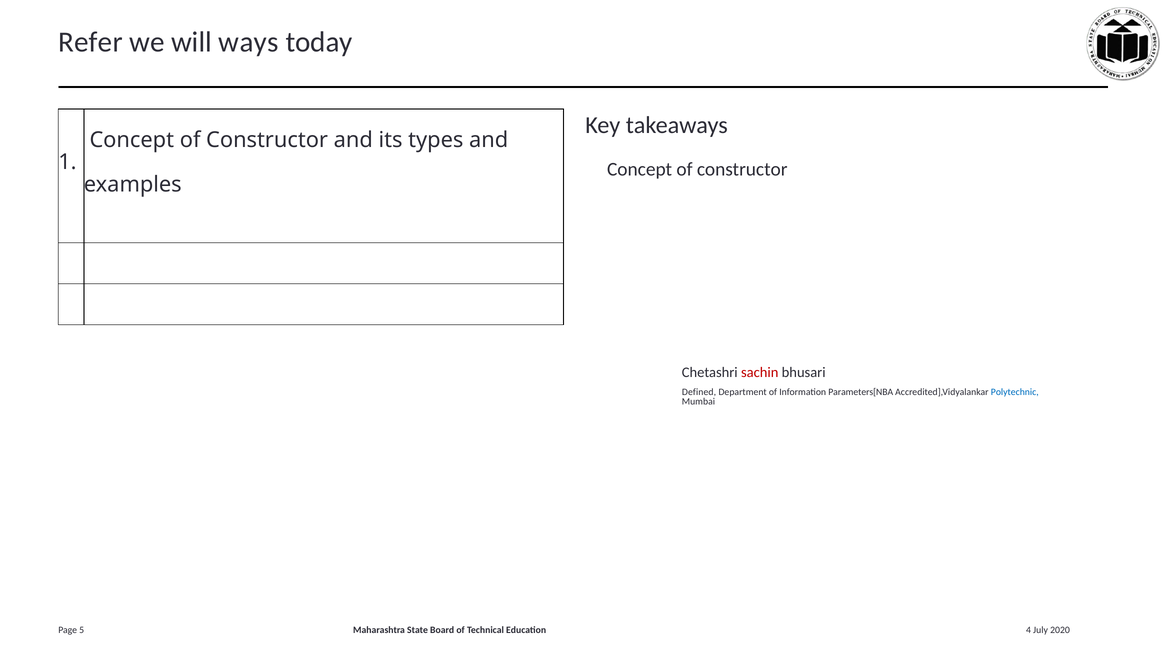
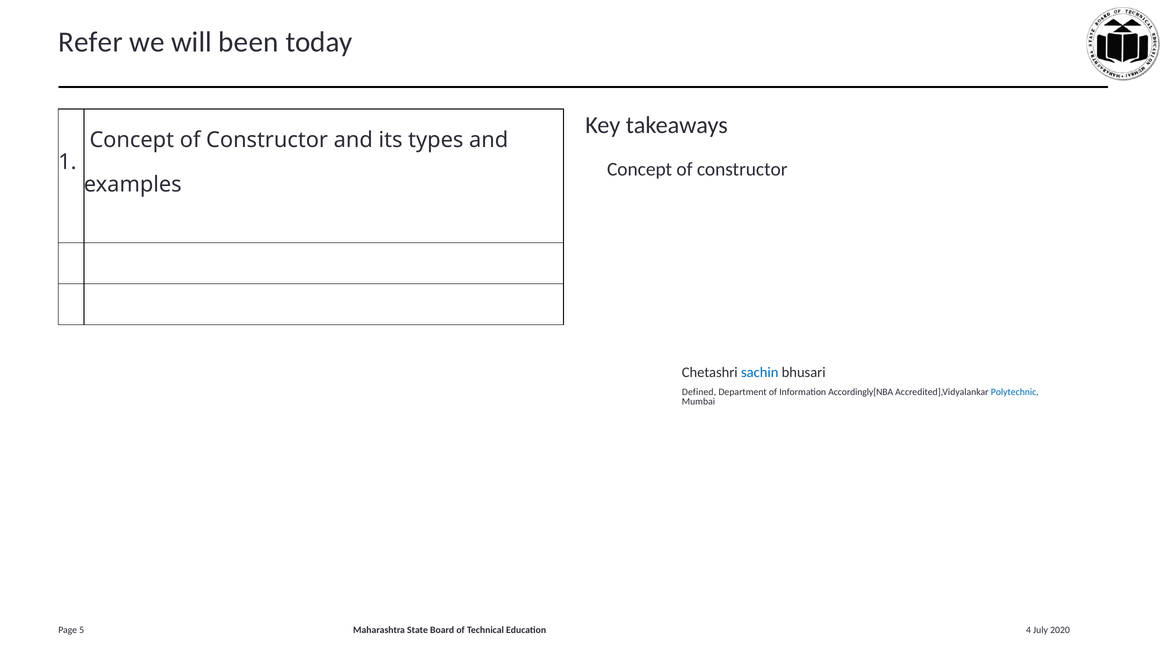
ways: ways -> been (249, 42)
sachin colour: red -> blue (760, 372)
Parameters[NBA: Parameters[NBA -> Accordingly[NBA (861, 392)
